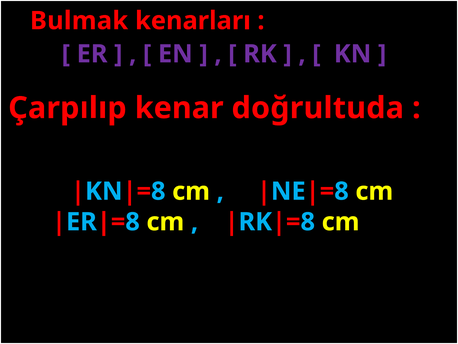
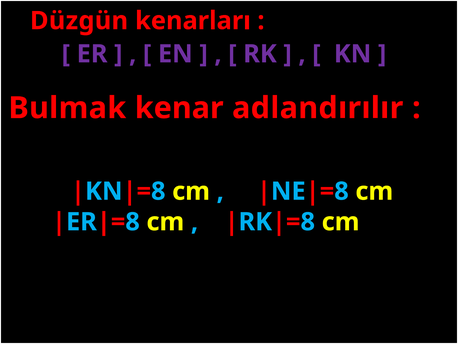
Bulmak: Bulmak -> Düzgün (79, 21)
Çarpılıp: Çarpılıp -> Bulmak (67, 108)
doğrultuda: doğrultuda -> adlandırılır (318, 108)
